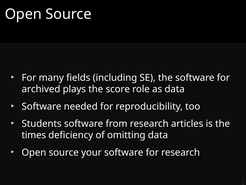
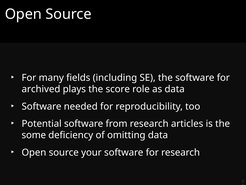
Students: Students -> Potential (42, 123)
times: times -> some (34, 135)
